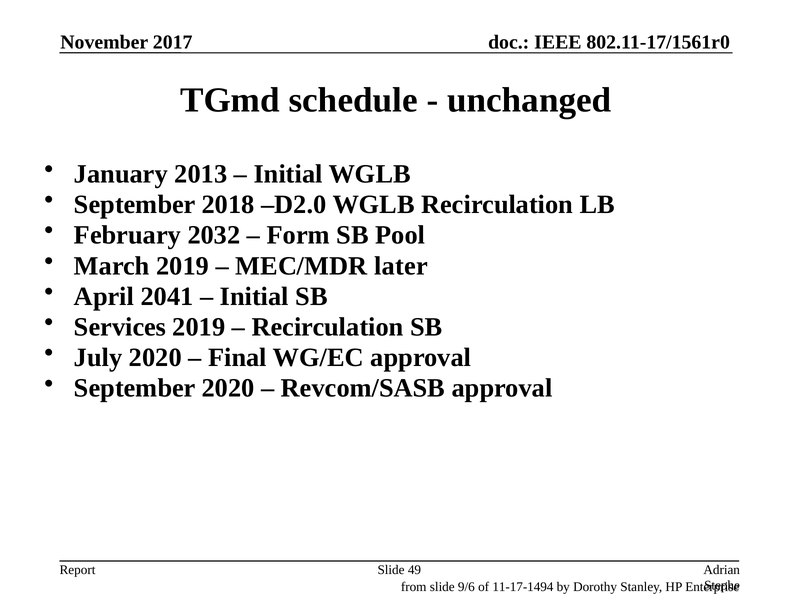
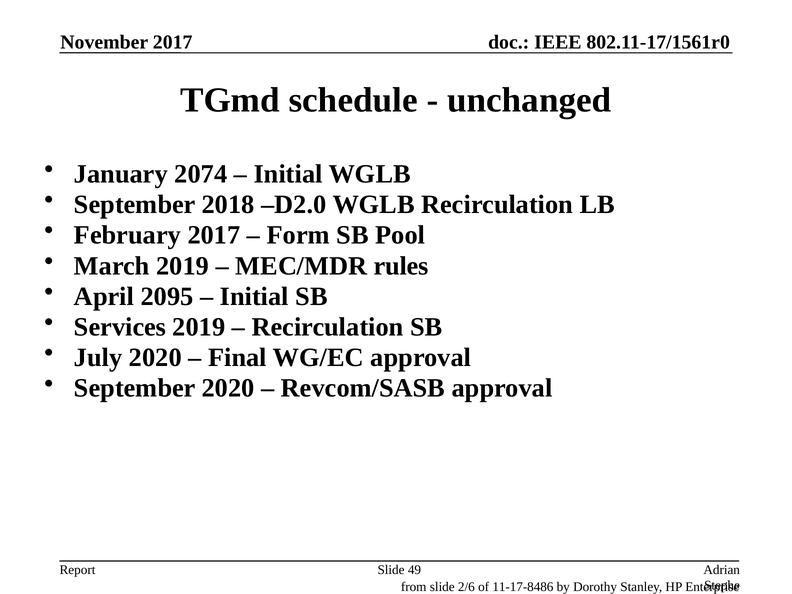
2013: 2013 -> 2074 (201, 174)
February 2032: 2032 -> 2017 (214, 235)
later: later -> rules (401, 266)
2041: 2041 -> 2095 (167, 296)
9/6: 9/6 -> 2/6 (466, 587)
11-17-1494: 11-17-1494 -> 11-17-8486 (523, 587)
